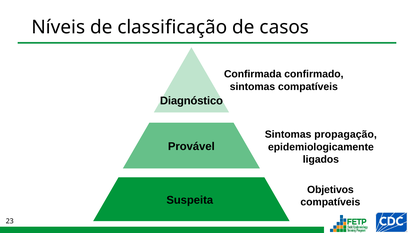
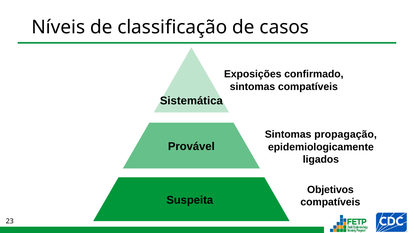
Confirmada: Confirmada -> Exposições (253, 74)
Diagnóstico: Diagnóstico -> Sistemática (191, 101)
